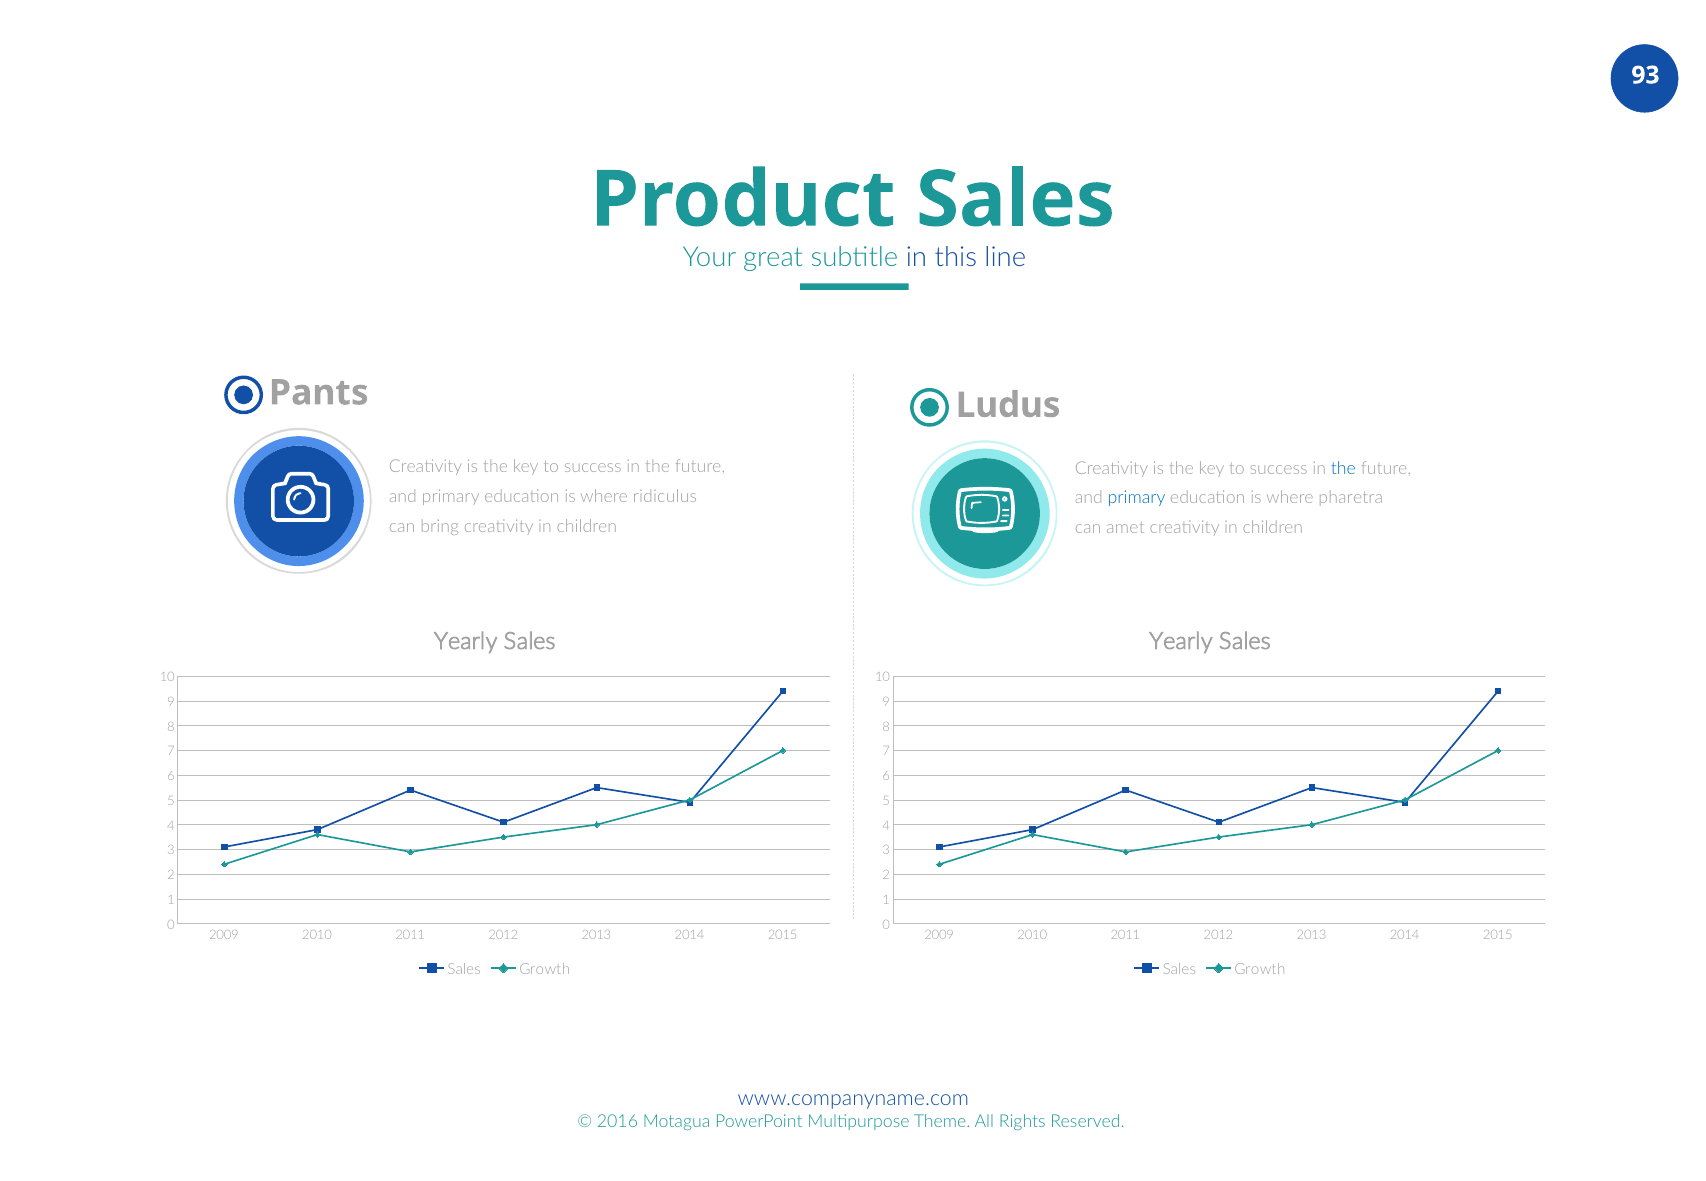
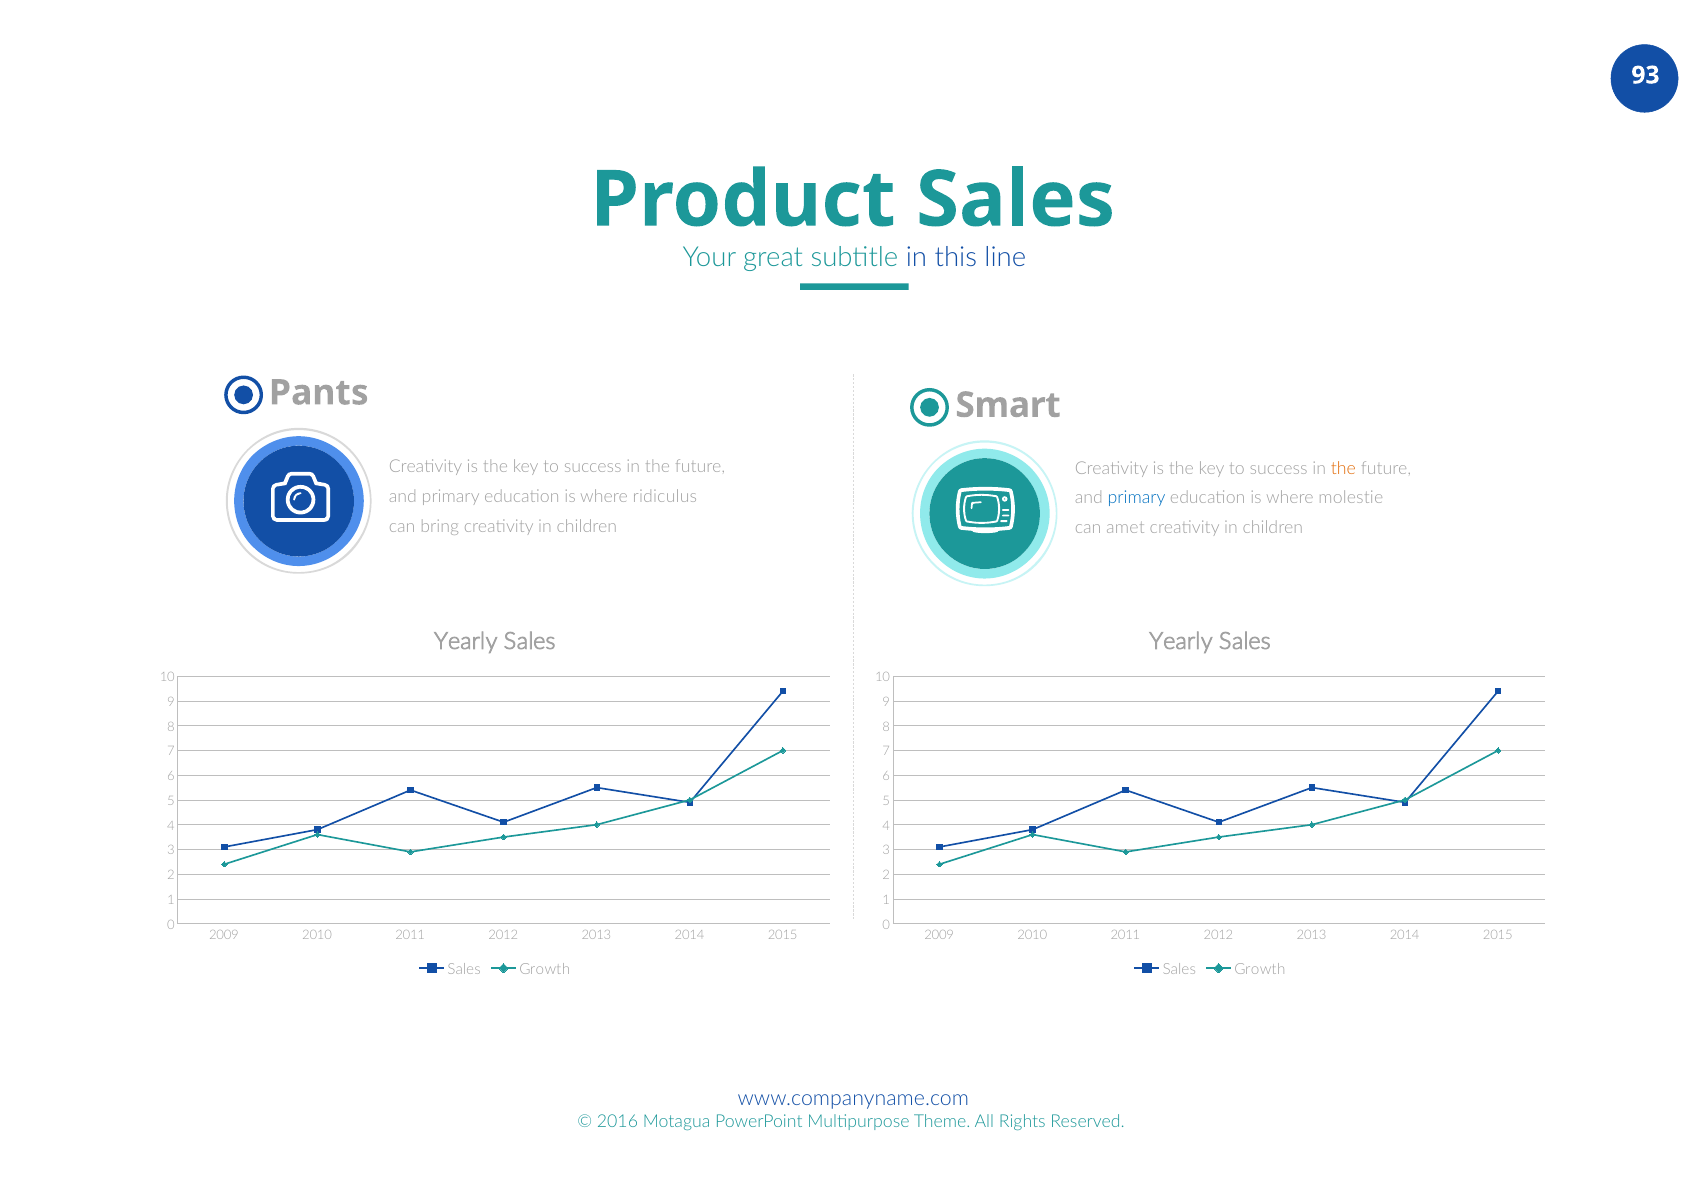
Ludus: Ludus -> Smart (1008, 405)
the colour: blue -> orange (1343, 468)
pharetra: pharetra -> molestie (1351, 498)
